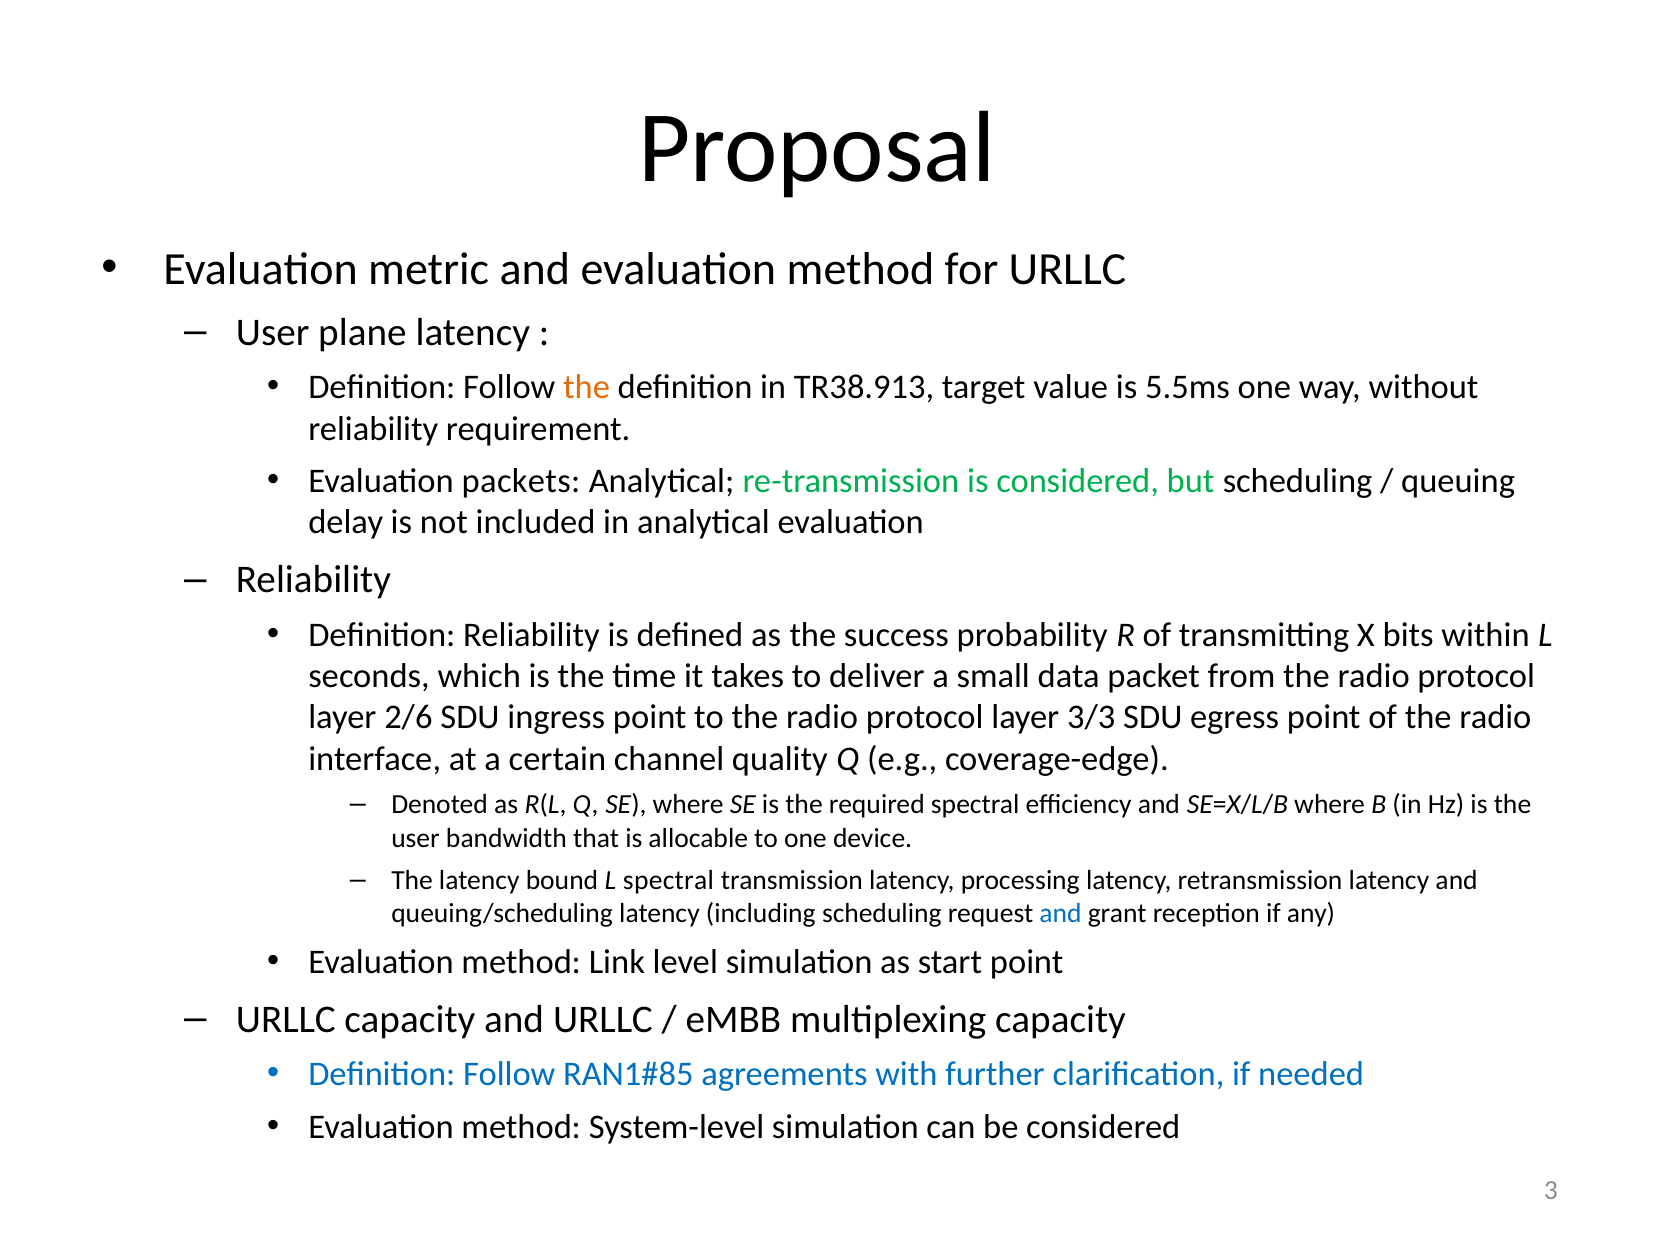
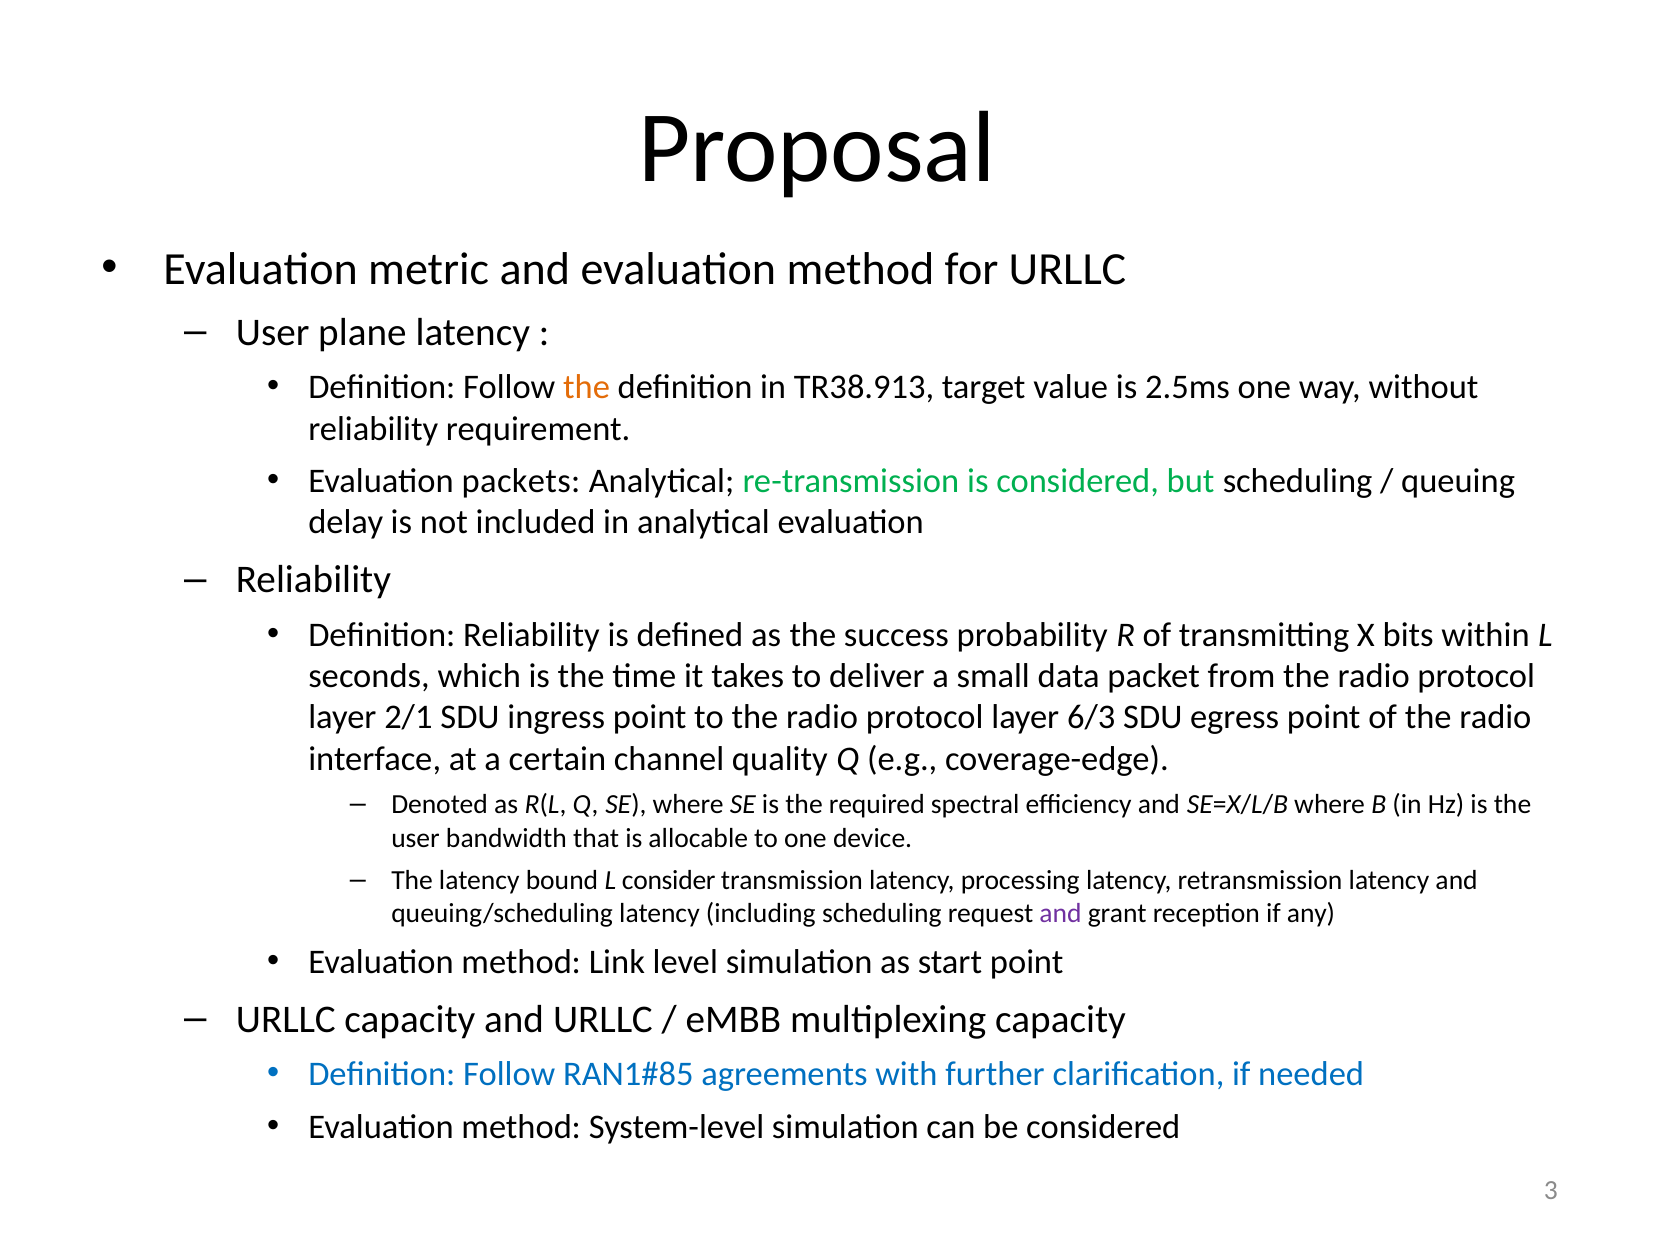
5.5ms: 5.5ms -> 2.5ms (1187, 387)
2/6: 2/6 -> 2/1 (408, 718)
3/3: 3/3 -> 6/3 (1091, 718)
L spectral: spectral -> consider (669, 881)
and colour: blue -> purple (1061, 914)
